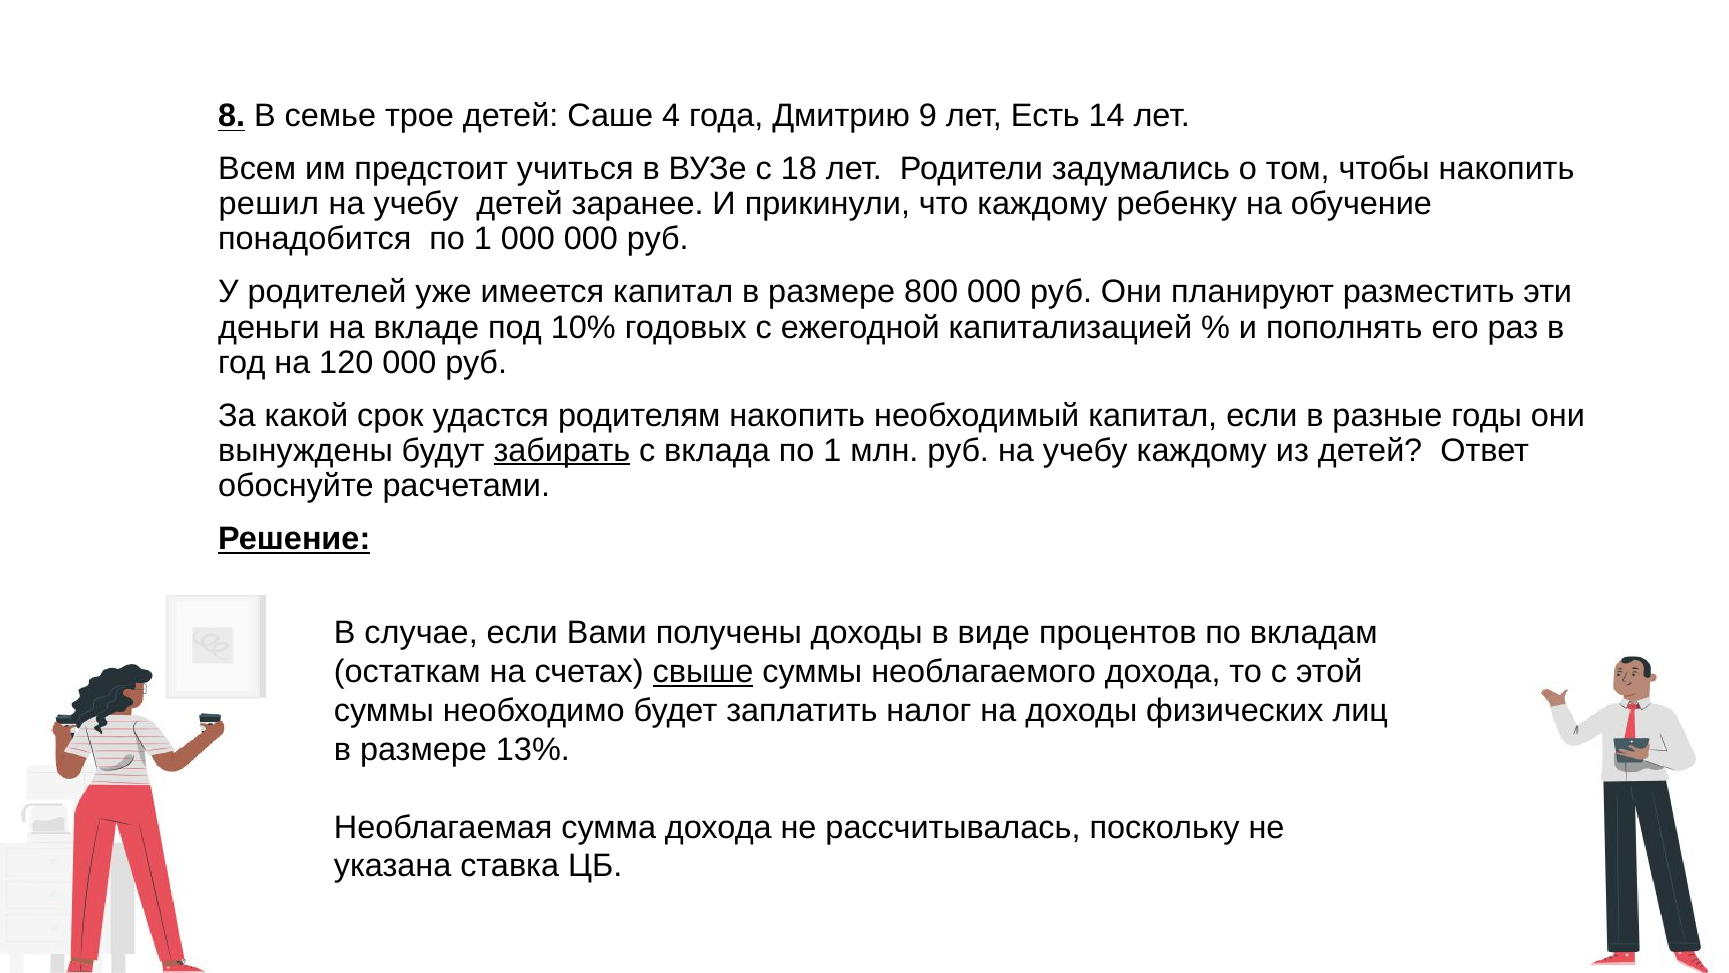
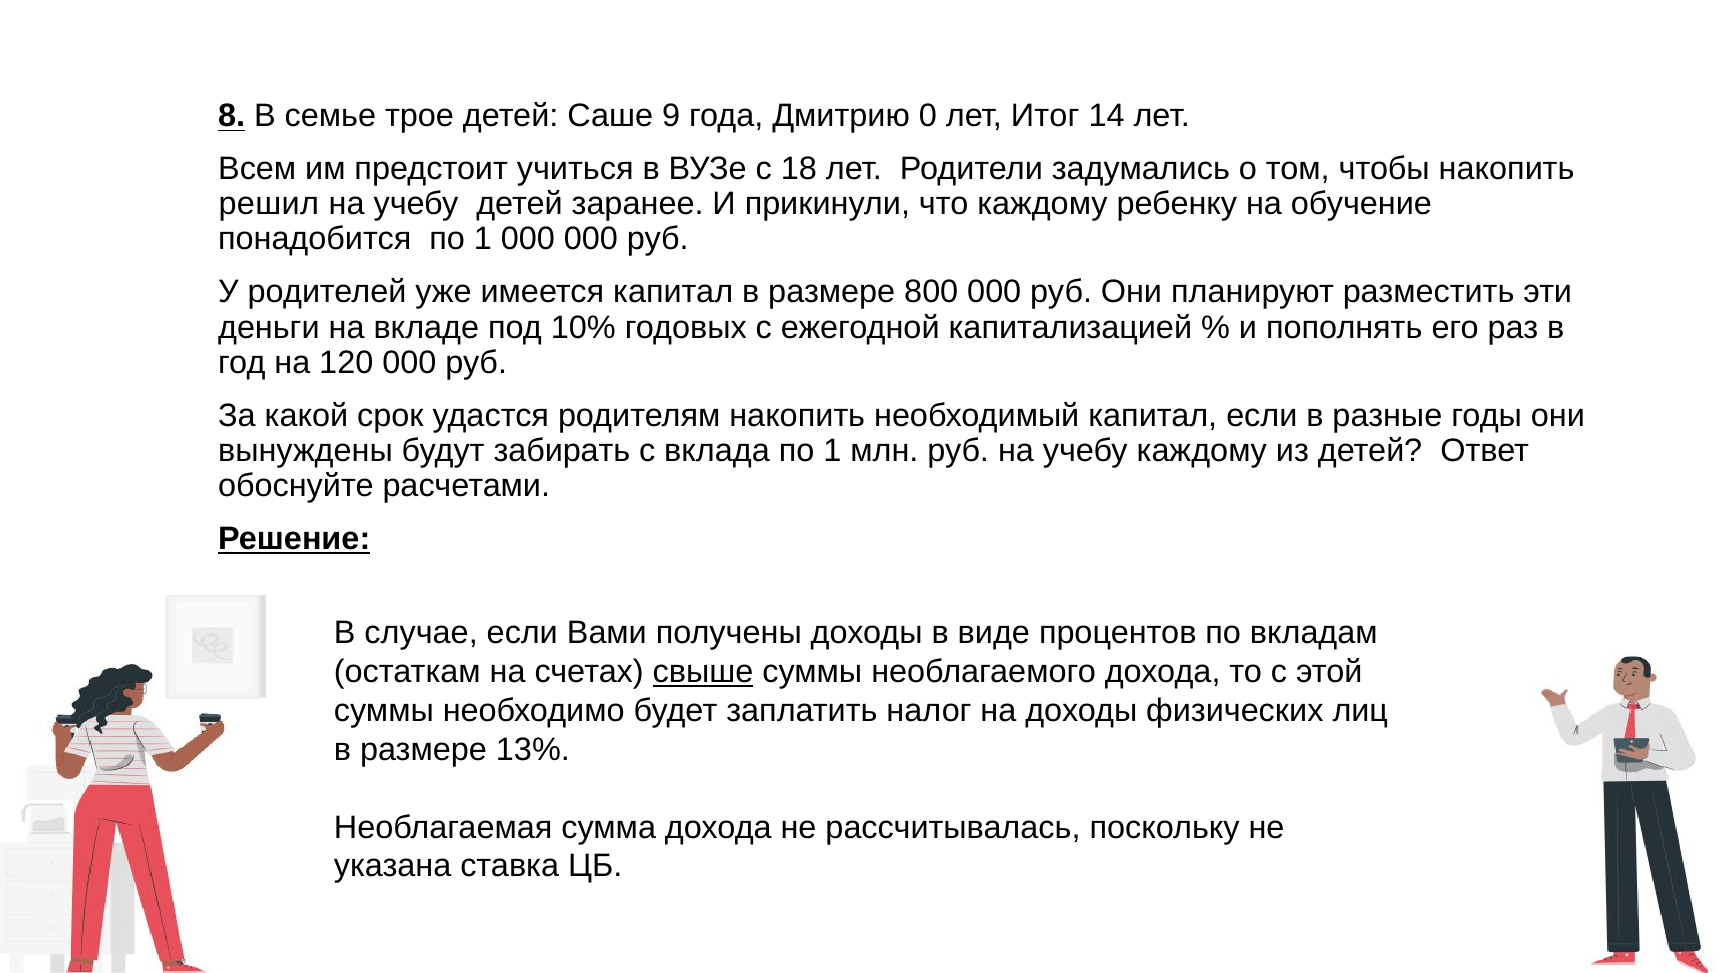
4: 4 -> 9 (671, 116)
9: 9 -> 0 (928, 116)
Есть: Есть -> Итог (1045, 116)
забирать underline: present -> none (562, 450)
